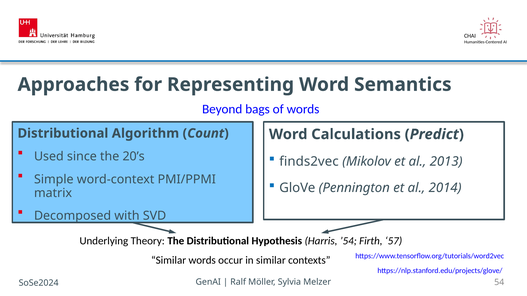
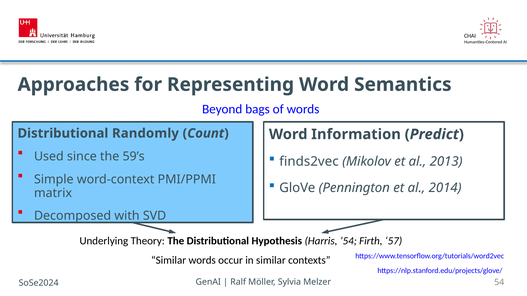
Algorithm: Algorithm -> Randomly (145, 134)
Calculations: Calculations -> Information (356, 135)
20’s: 20’s -> 59’s (134, 157)
